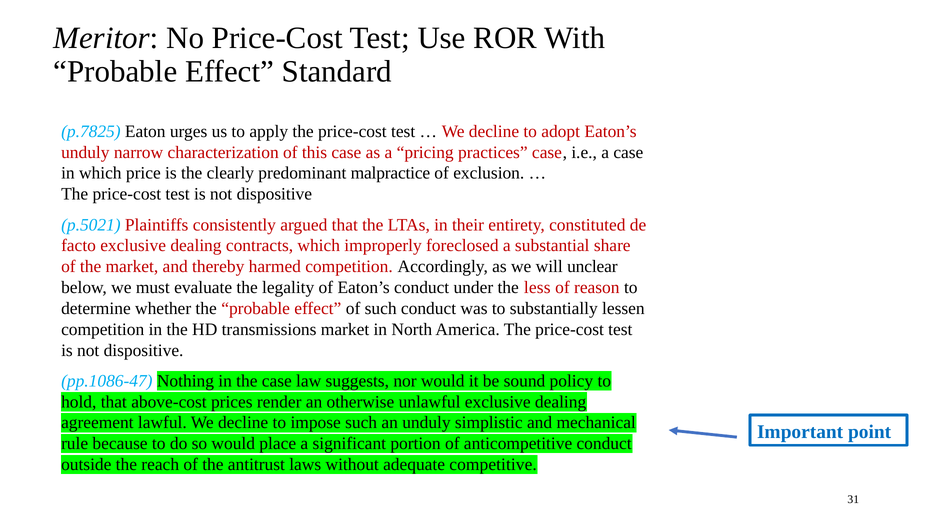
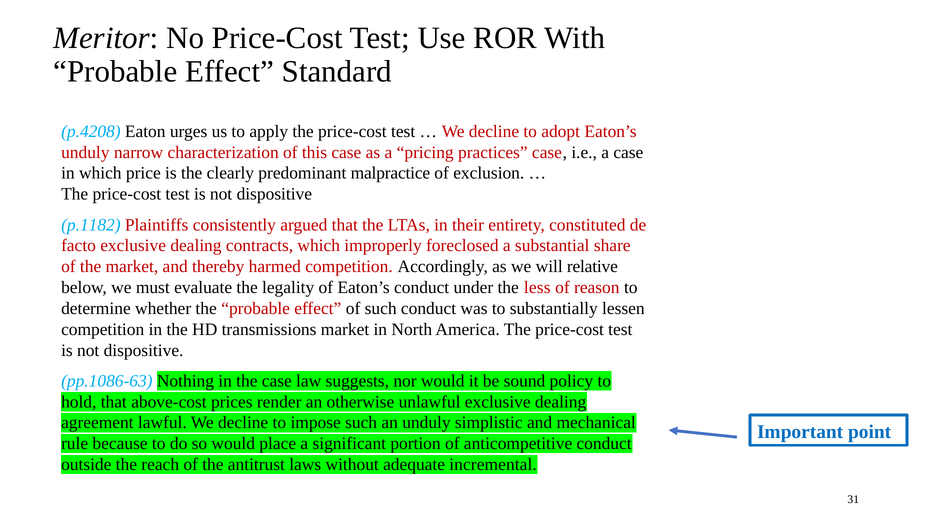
p.7825: p.7825 -> p.4208 (91, 131)
p.5021: p.5021 -> p.1182 (91, 225)
unclear: unclear -> relative (592, 267)
pp.1086-47: pp.1086-47 -> pp.1086-63 (107, 381)
competitive: competitive -> incremental (493, 465)
